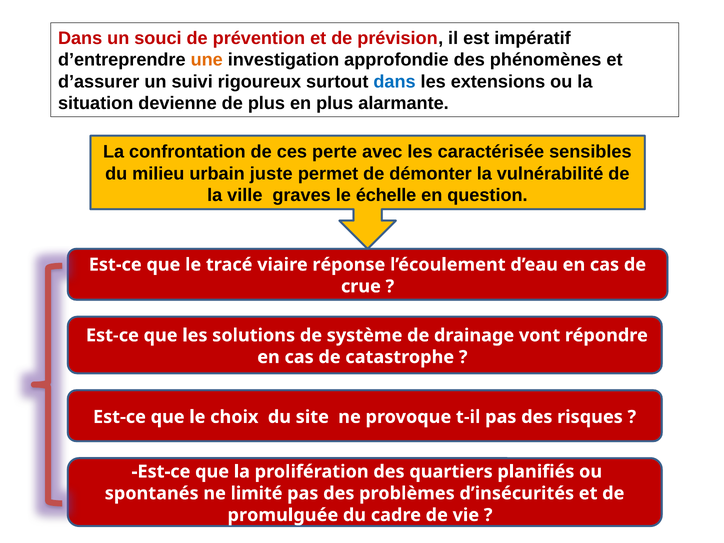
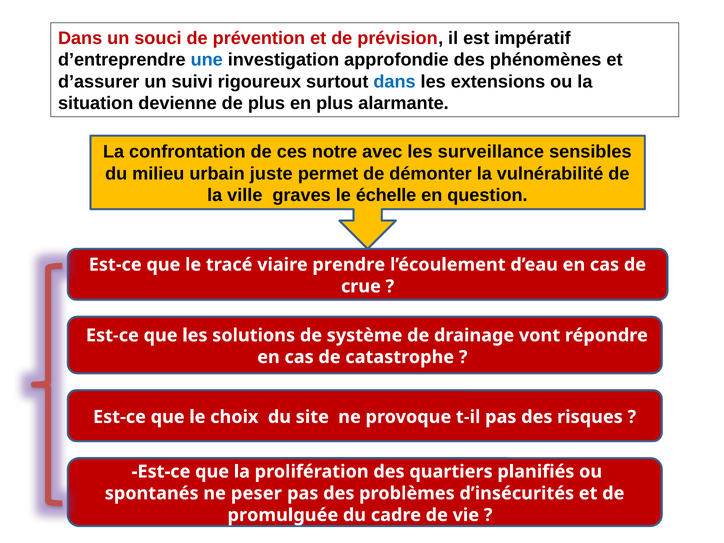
une colour: orange -> blue (207, 60)
perte: perte -> notre (335, 152)
caractérisée: caractérisée -> surveillance (491, 152)
réponse: réponse -> prendre (349, 265)
limité: limité -> peser (256, 493)
